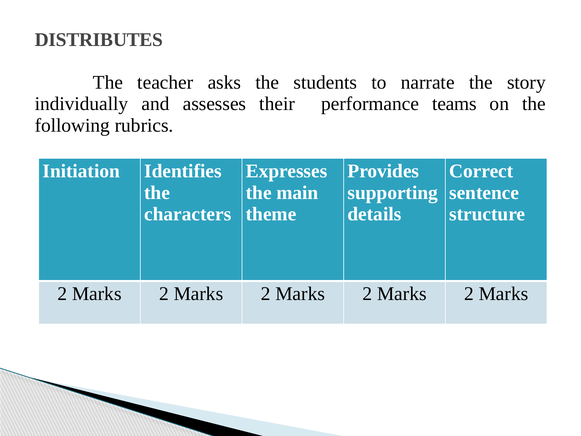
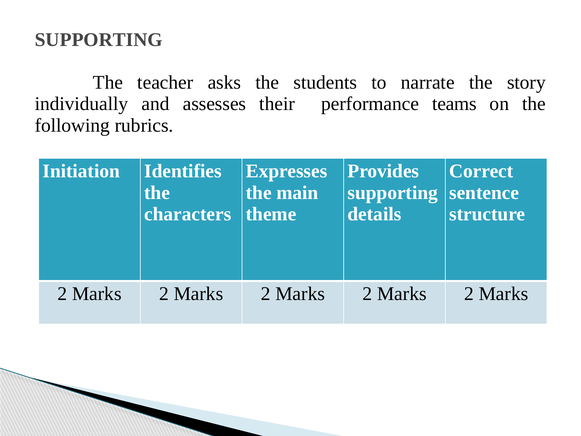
DISTRIBUTES: DISTRIBUTES -> SUPPORTING (99, 40)
